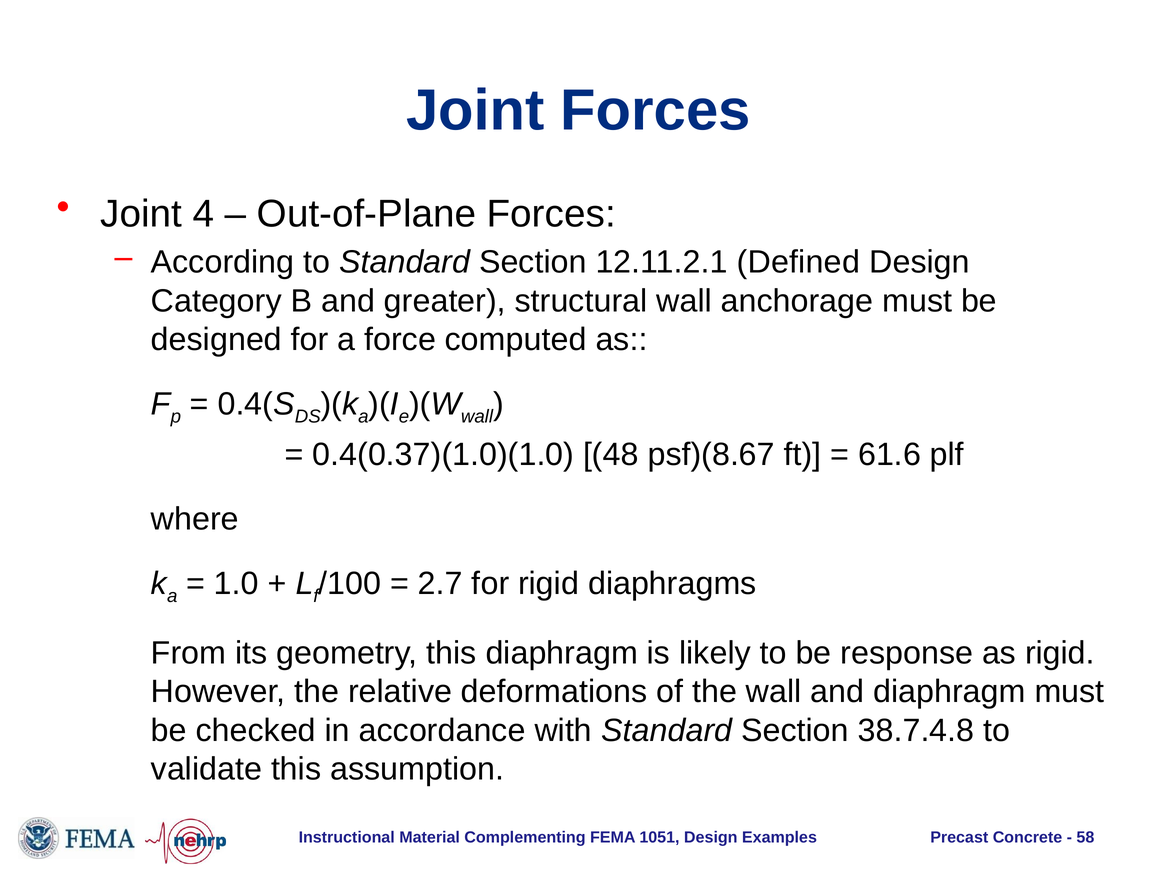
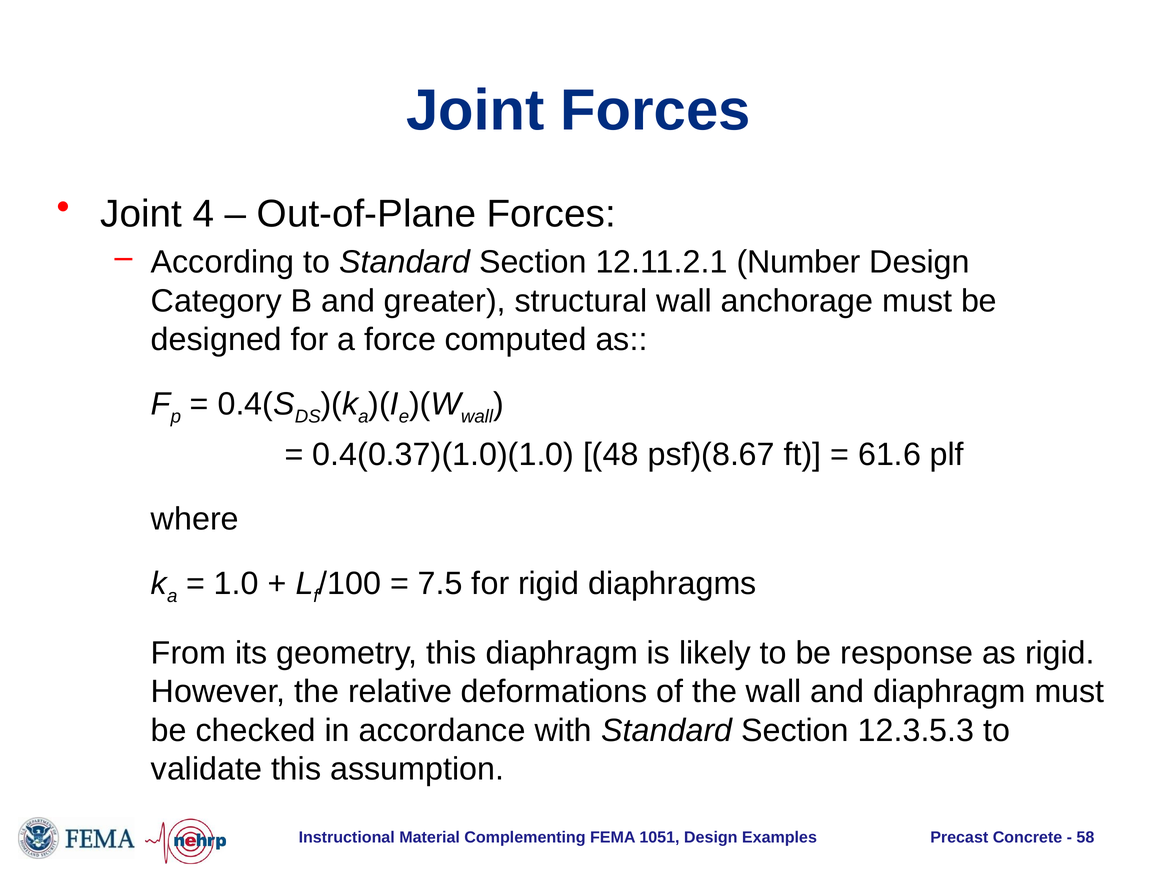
Defined: Defined -> Number (799, 262)
2.7: 2.7 -> 7.5 (440, 583)
38.7.4.8: 38.7.4.8 -> 12.3.5.3 (916, 730)
